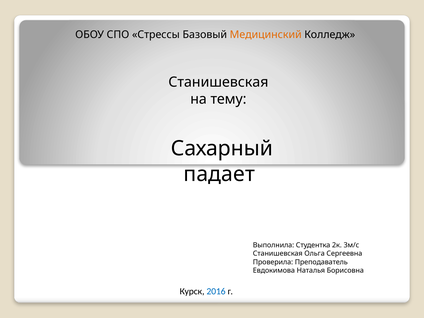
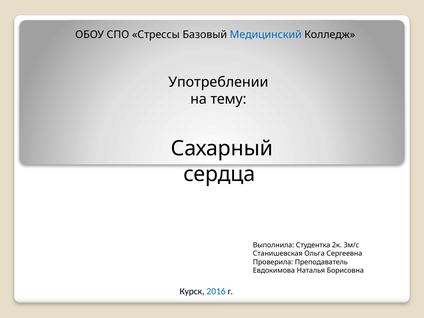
Медицинский colour: orange -> blue (266, 35)
Станишевская: Станишевская -> Употреблении (218, 82)
падает: падает -> сердца (219, 174)
